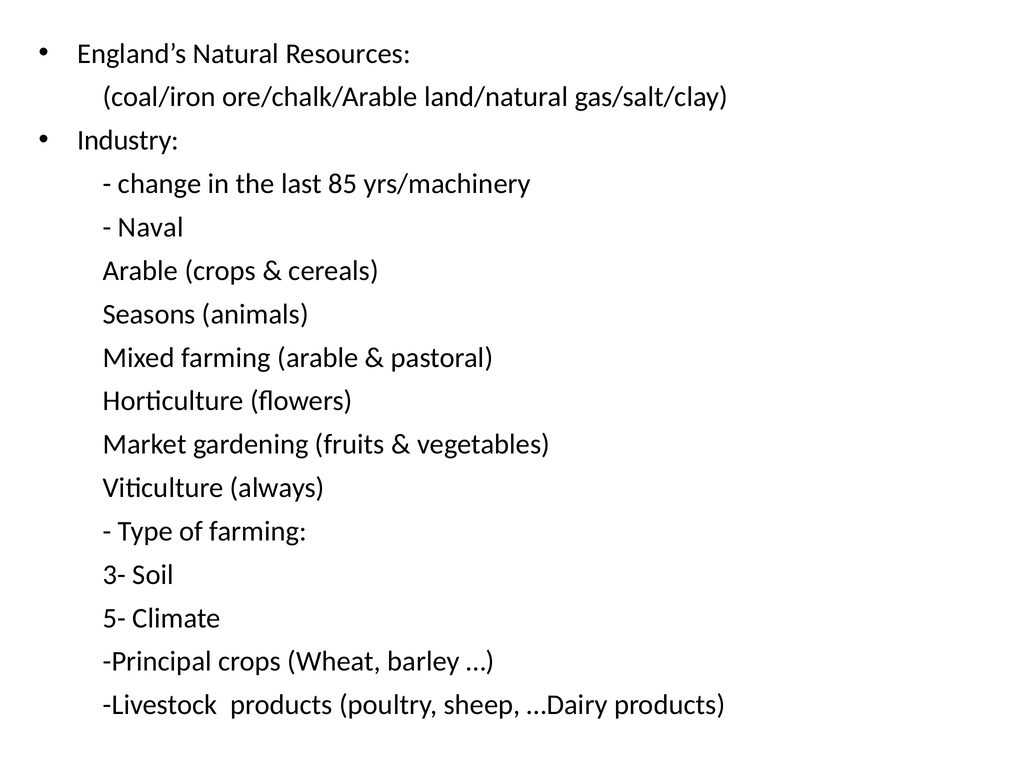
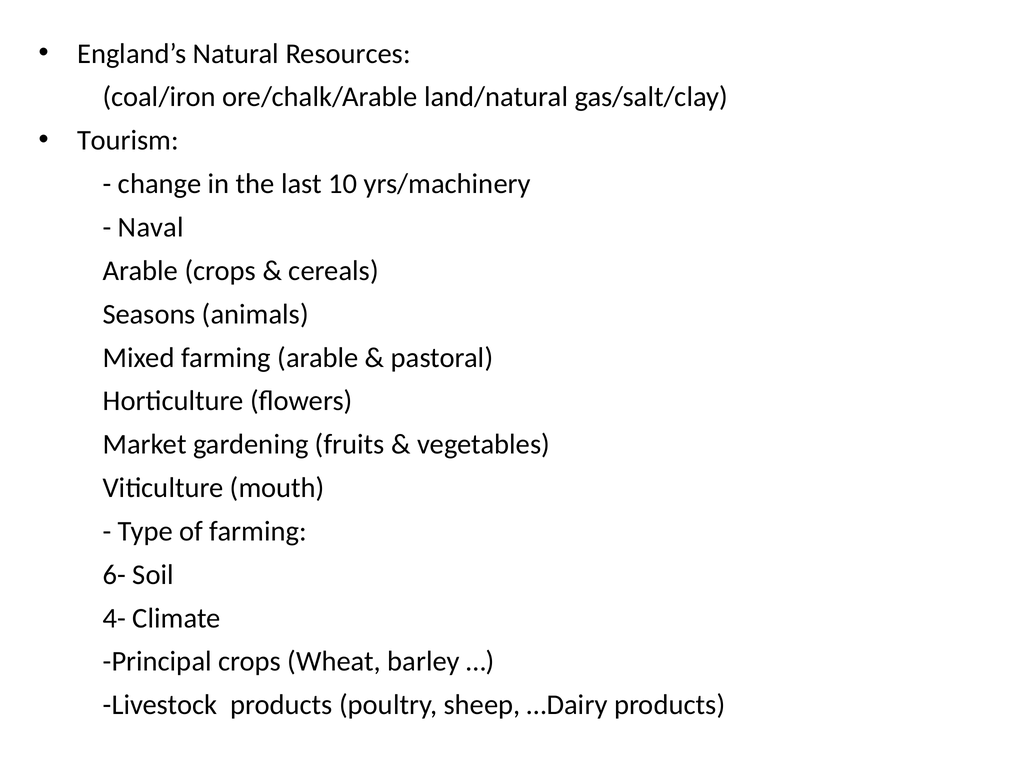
Industry: Industry -> Tourism (128, 140)
85: 85 -> 10 (343, 184)
always: always -> mouth (277, 488)
3-: 3- -> 6- (114, 575)
5-: 5- -> 4- (114, 618)
